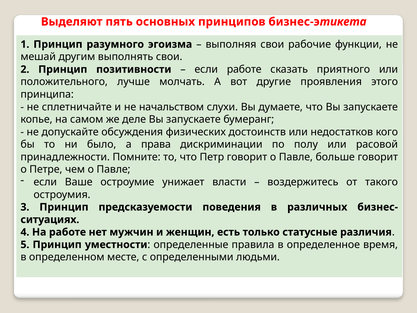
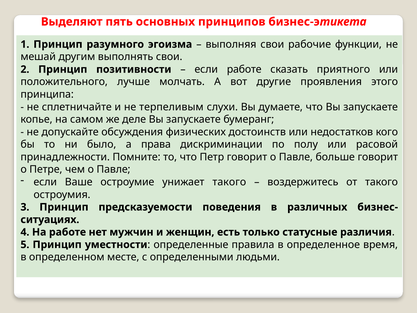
начальством: начальством -> терпеливым (171, 107)
унижает власти: власти -> такого (229, 182)
